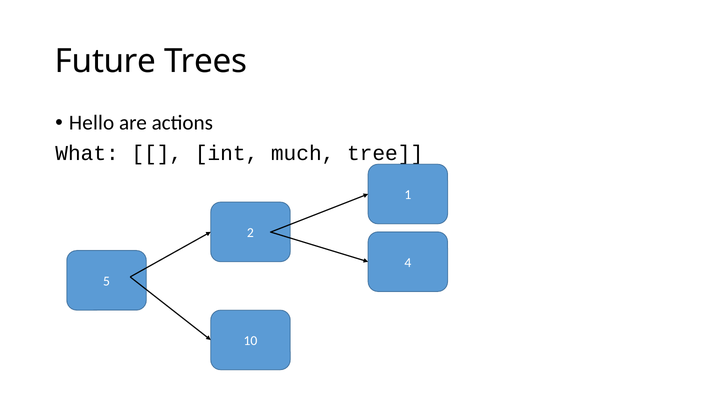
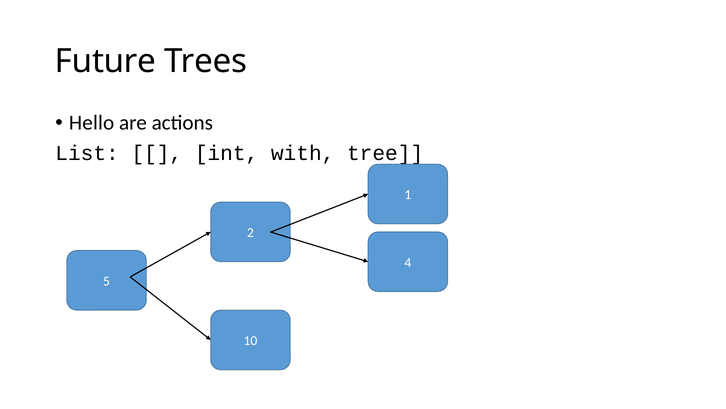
What: What -> List (87, 153)
much: much -> with (303, 153)
